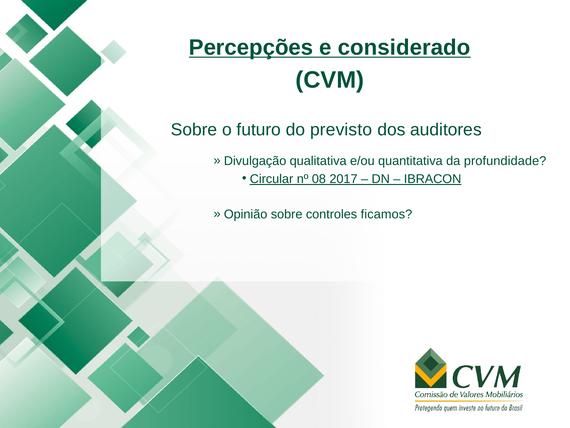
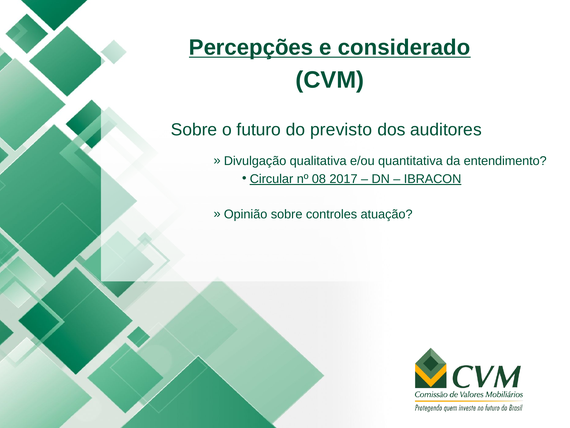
profundidade: profundidade -> entendimento (505, 161)
ficamos: ficamos -> atuação (387, 214)
